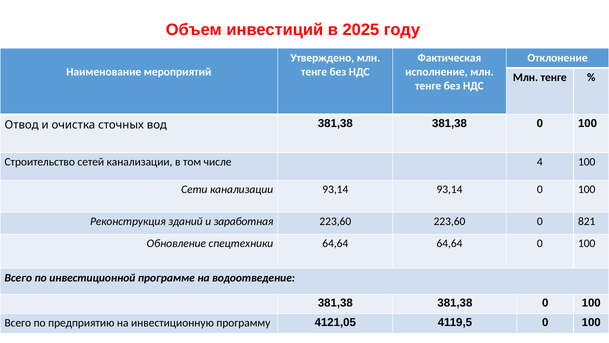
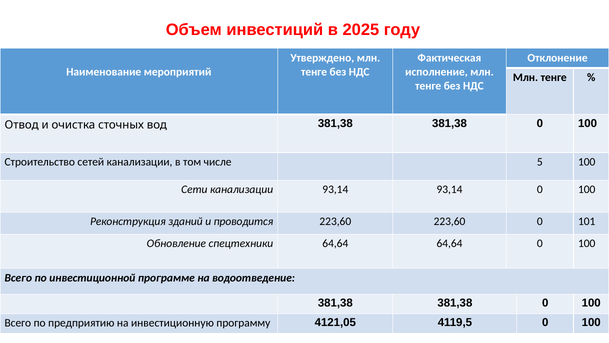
4: 4 -> 5 (540, 162)
заработная: заработная -> проводится (243, 221)
821: 821 -> 101 (587, 221)
